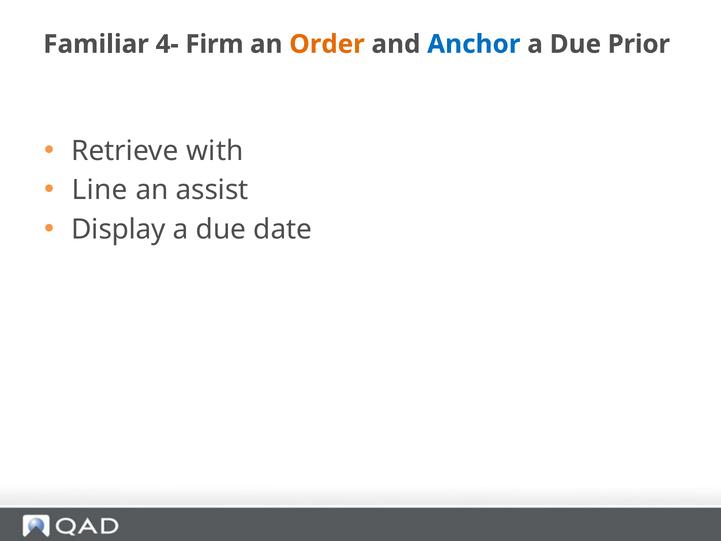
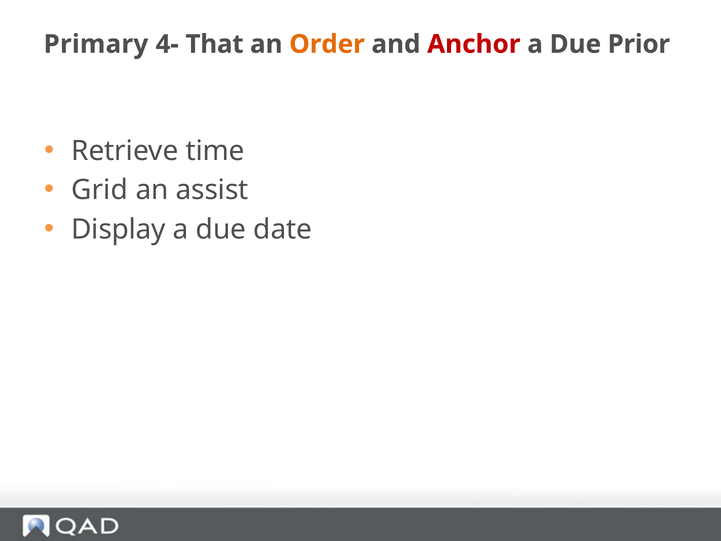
Familiar: Familiar -> Primary (96, 44)
Firm: Firm -> That (215, 44)
Anchor colour: blue -> red (474, 44)
with: with -> time (215, 151)
Line: Line -> Grid (100, 190)
